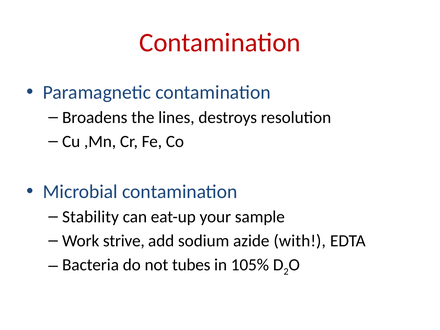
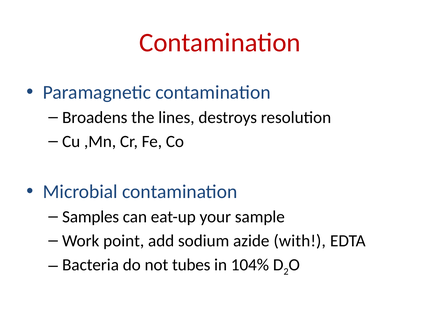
Stability: Stability -> Samples (91, 217)
strive: strive -> point (124, 241)
105%: 105% -> 104% (250, 265)
